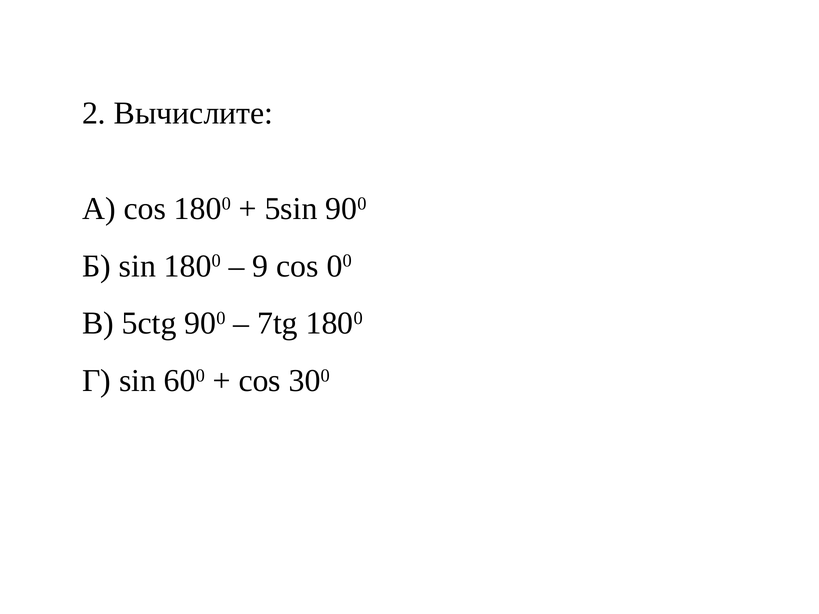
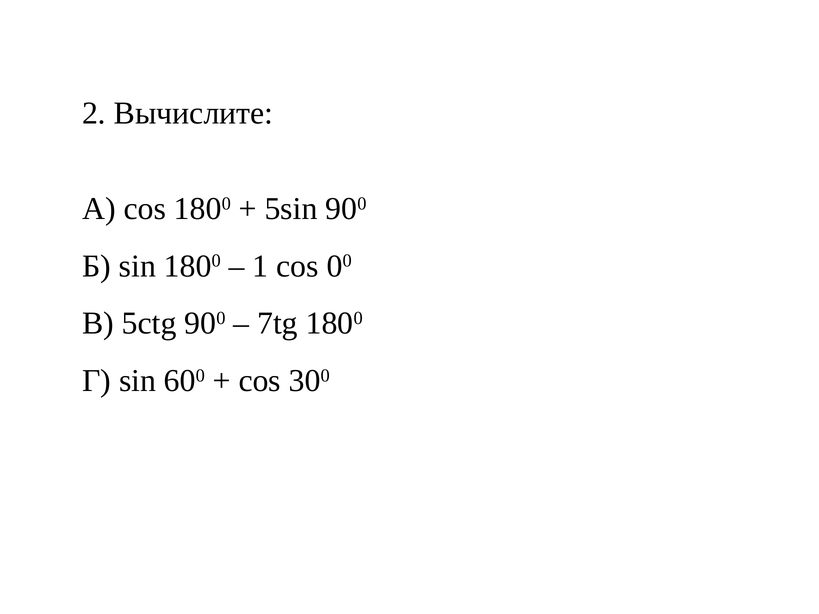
9: 9 -> 1 (260, 266)
